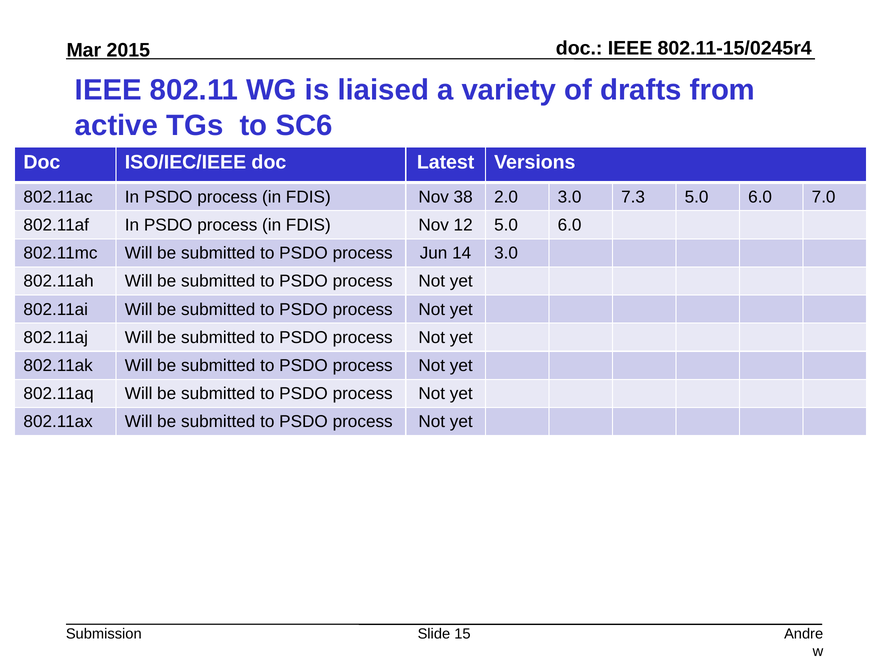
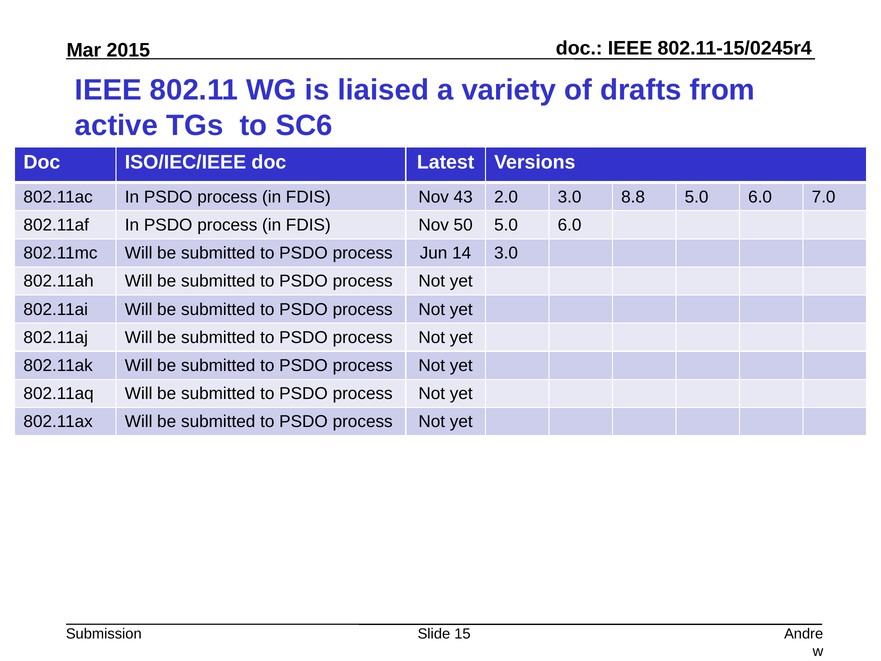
38: 38 -> 43 (463, 197)
7.3: 7.3 -> 8.8 (633, 197)
12: 12 -> 50 (463, 225)
